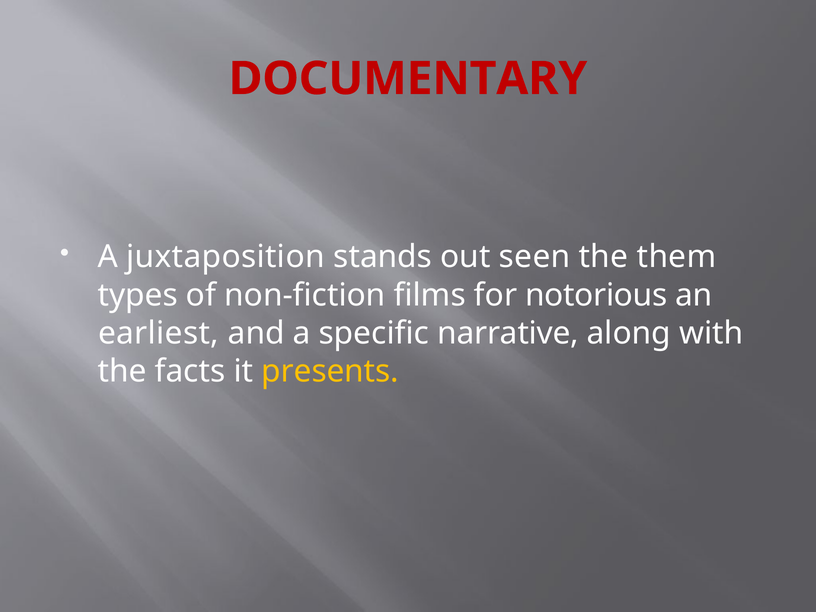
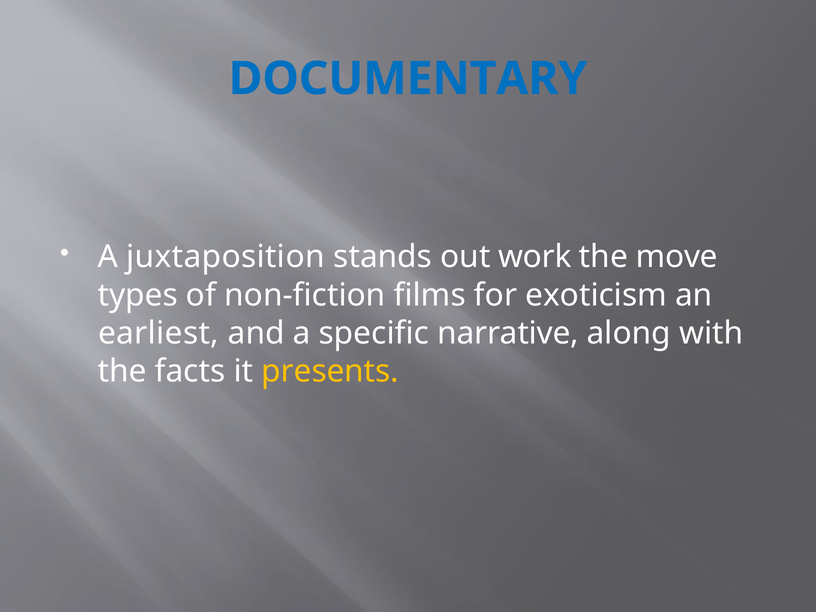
DOCUMENTARY colour: red -> blue (408, 79)
seen: seen -> work (535, 257)
them: them -> move (677, 257)
notorious: notorious -> exoticism (596, 295)
